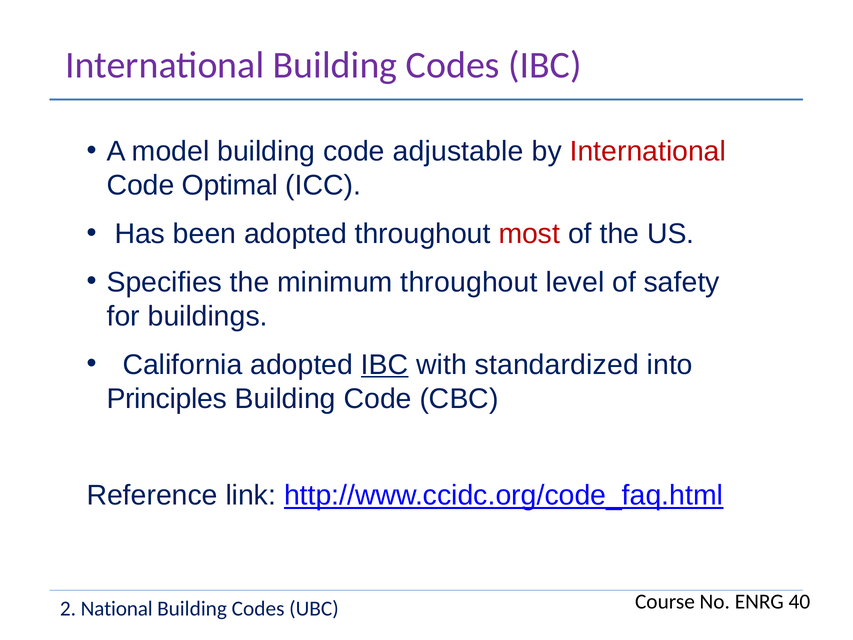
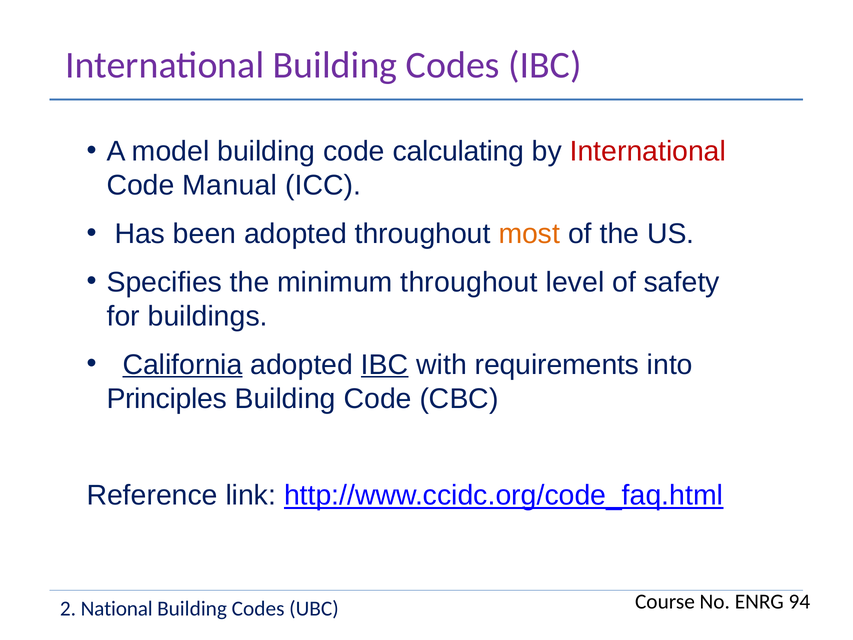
adjustable: adjustable -> calculating (458, 151)
Optimal: Optimal -> Manual (230, 185)
most colour: red -> orange (529, 234)
California underline: none -> present (183, 364)
standardized: standardized -> requirements (557, 364)
40: 40 -> 94 (799, 601)
